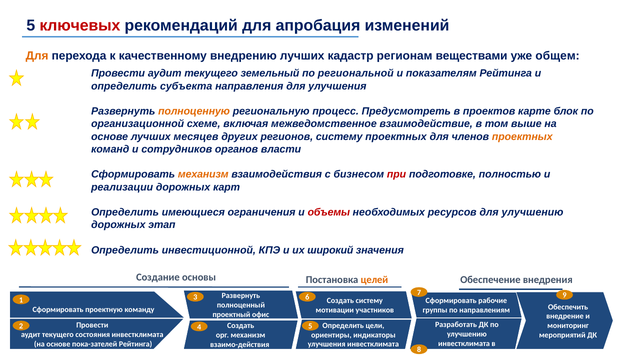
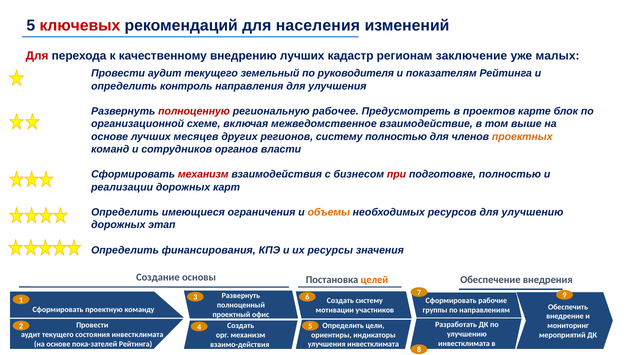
апробация: апробация -> населения (318, 26)
Для colour: orange -> red (37, 56)
веществами: веществами -> заключение (471, 56)
общем: общем -> малых (558, 56)
региональной: региональной -> руководителя (356, 73)
субъекта: субъекта -> контроль (186, 86)
полноценную colour: orange -> red (194, 111)
процесс: процесс -> рабочее (336, 111)
систему проектных: проектных -> полностью (396, 136)
механизм colour: orange -> red (203, 174)
объемы colour: red -> orange (329, 212)
инвестиционной: инвестиционной -> финансирования (209, 250)
широкий: широкий -> ресурсы (330, 250)
